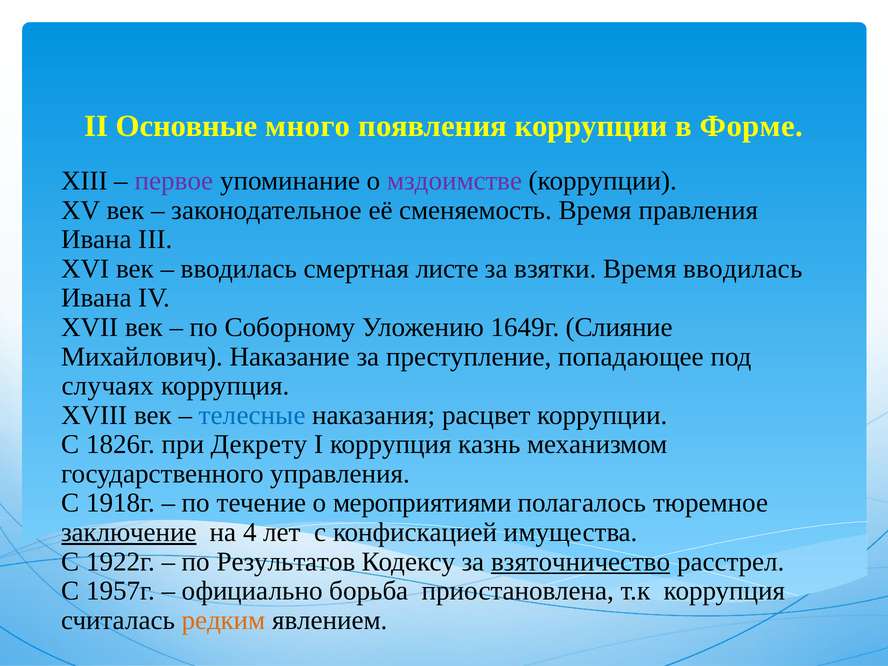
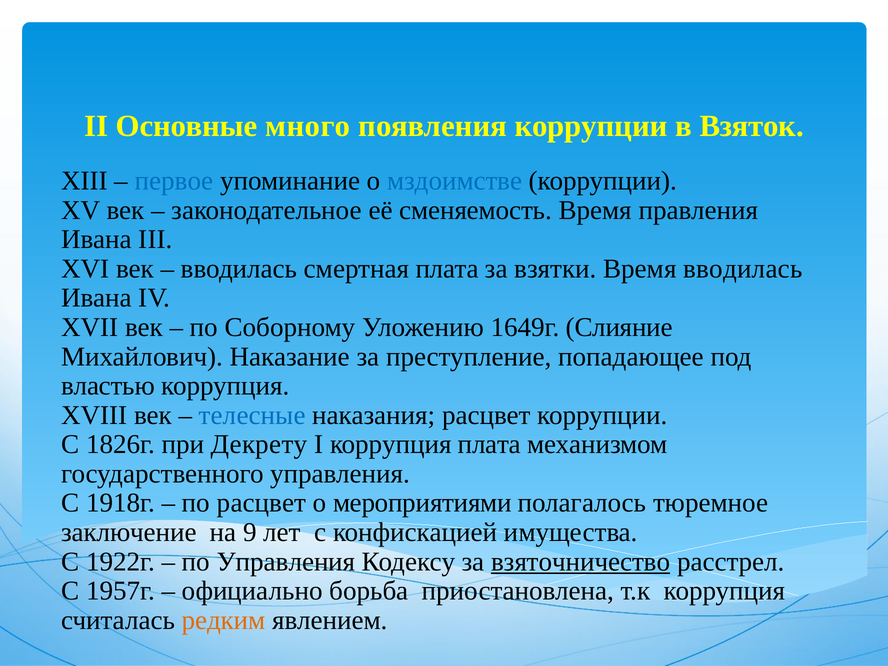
Форме: Форме -> Взяток (752, 126)
первое colour: purple -> blue (174, 181)
мздоимстве colour: purple -> blue (455, 181)
смертная листе: листе -> плата (447, 269)
случаях: случаях -> властью (108, 386)
коррупция казнь: казнь -> плата (489, 444)
по течение: течение -> расцвет (262, 503)
заключение underline: present -> none (129, 532)
4: 4 -> 9 (250, 532)
по Результатов: Результатов -> Управления (286, 562)
